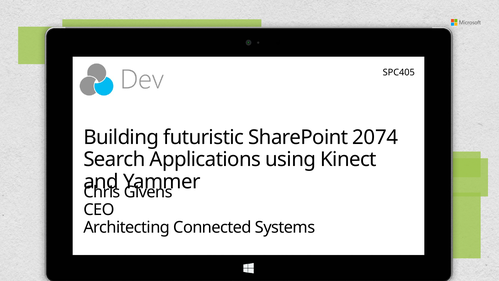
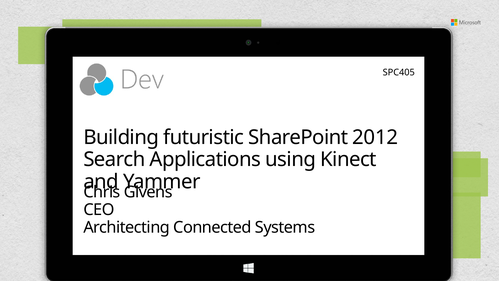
2074: 2074 -> 2012 (375, 137)
